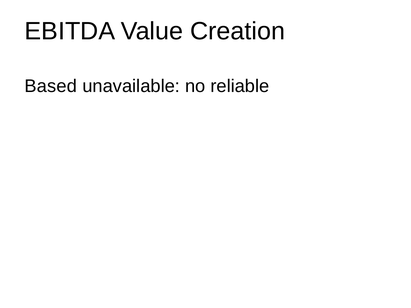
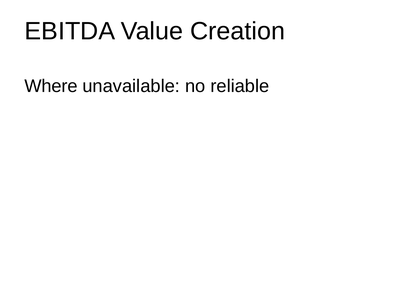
Based: Based -> Where (51, 86)
